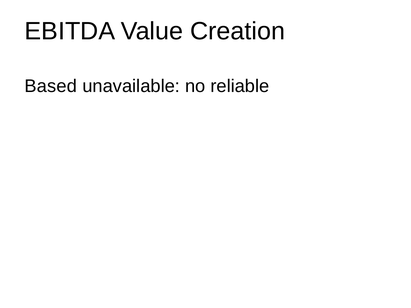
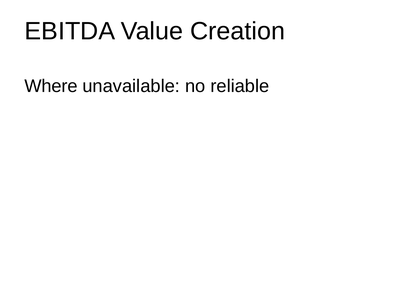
Based: Based -> Where (51, 86)
